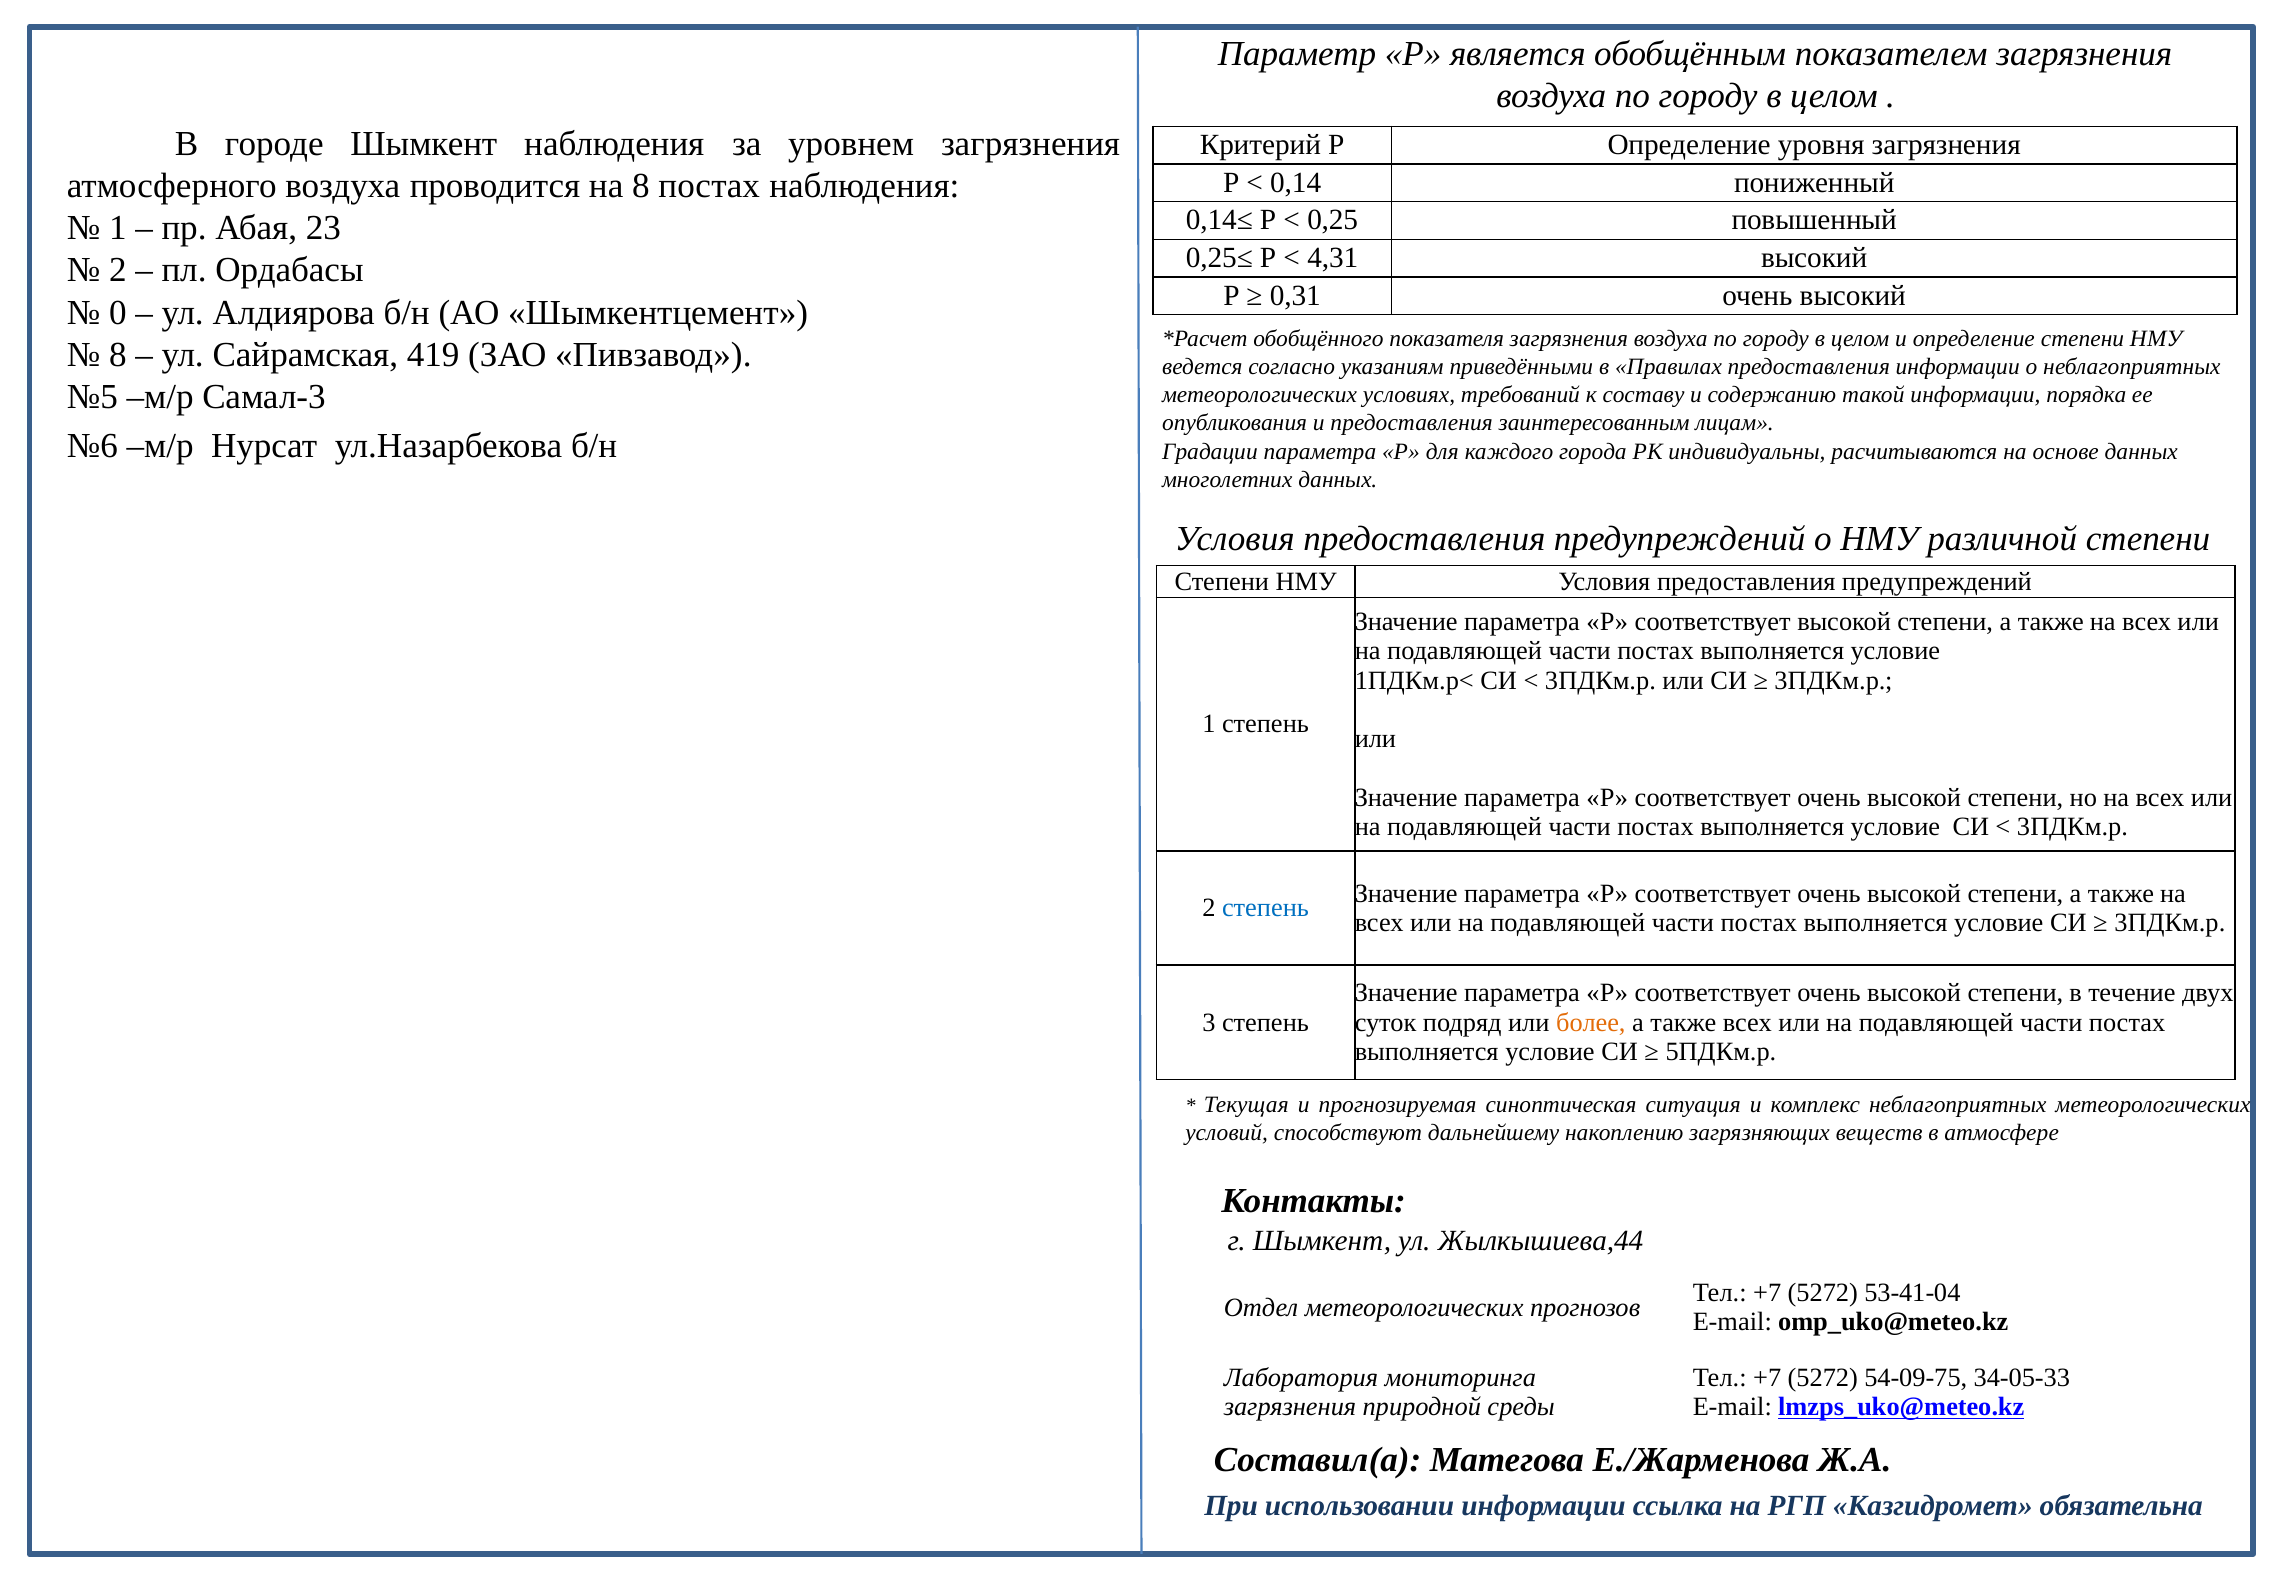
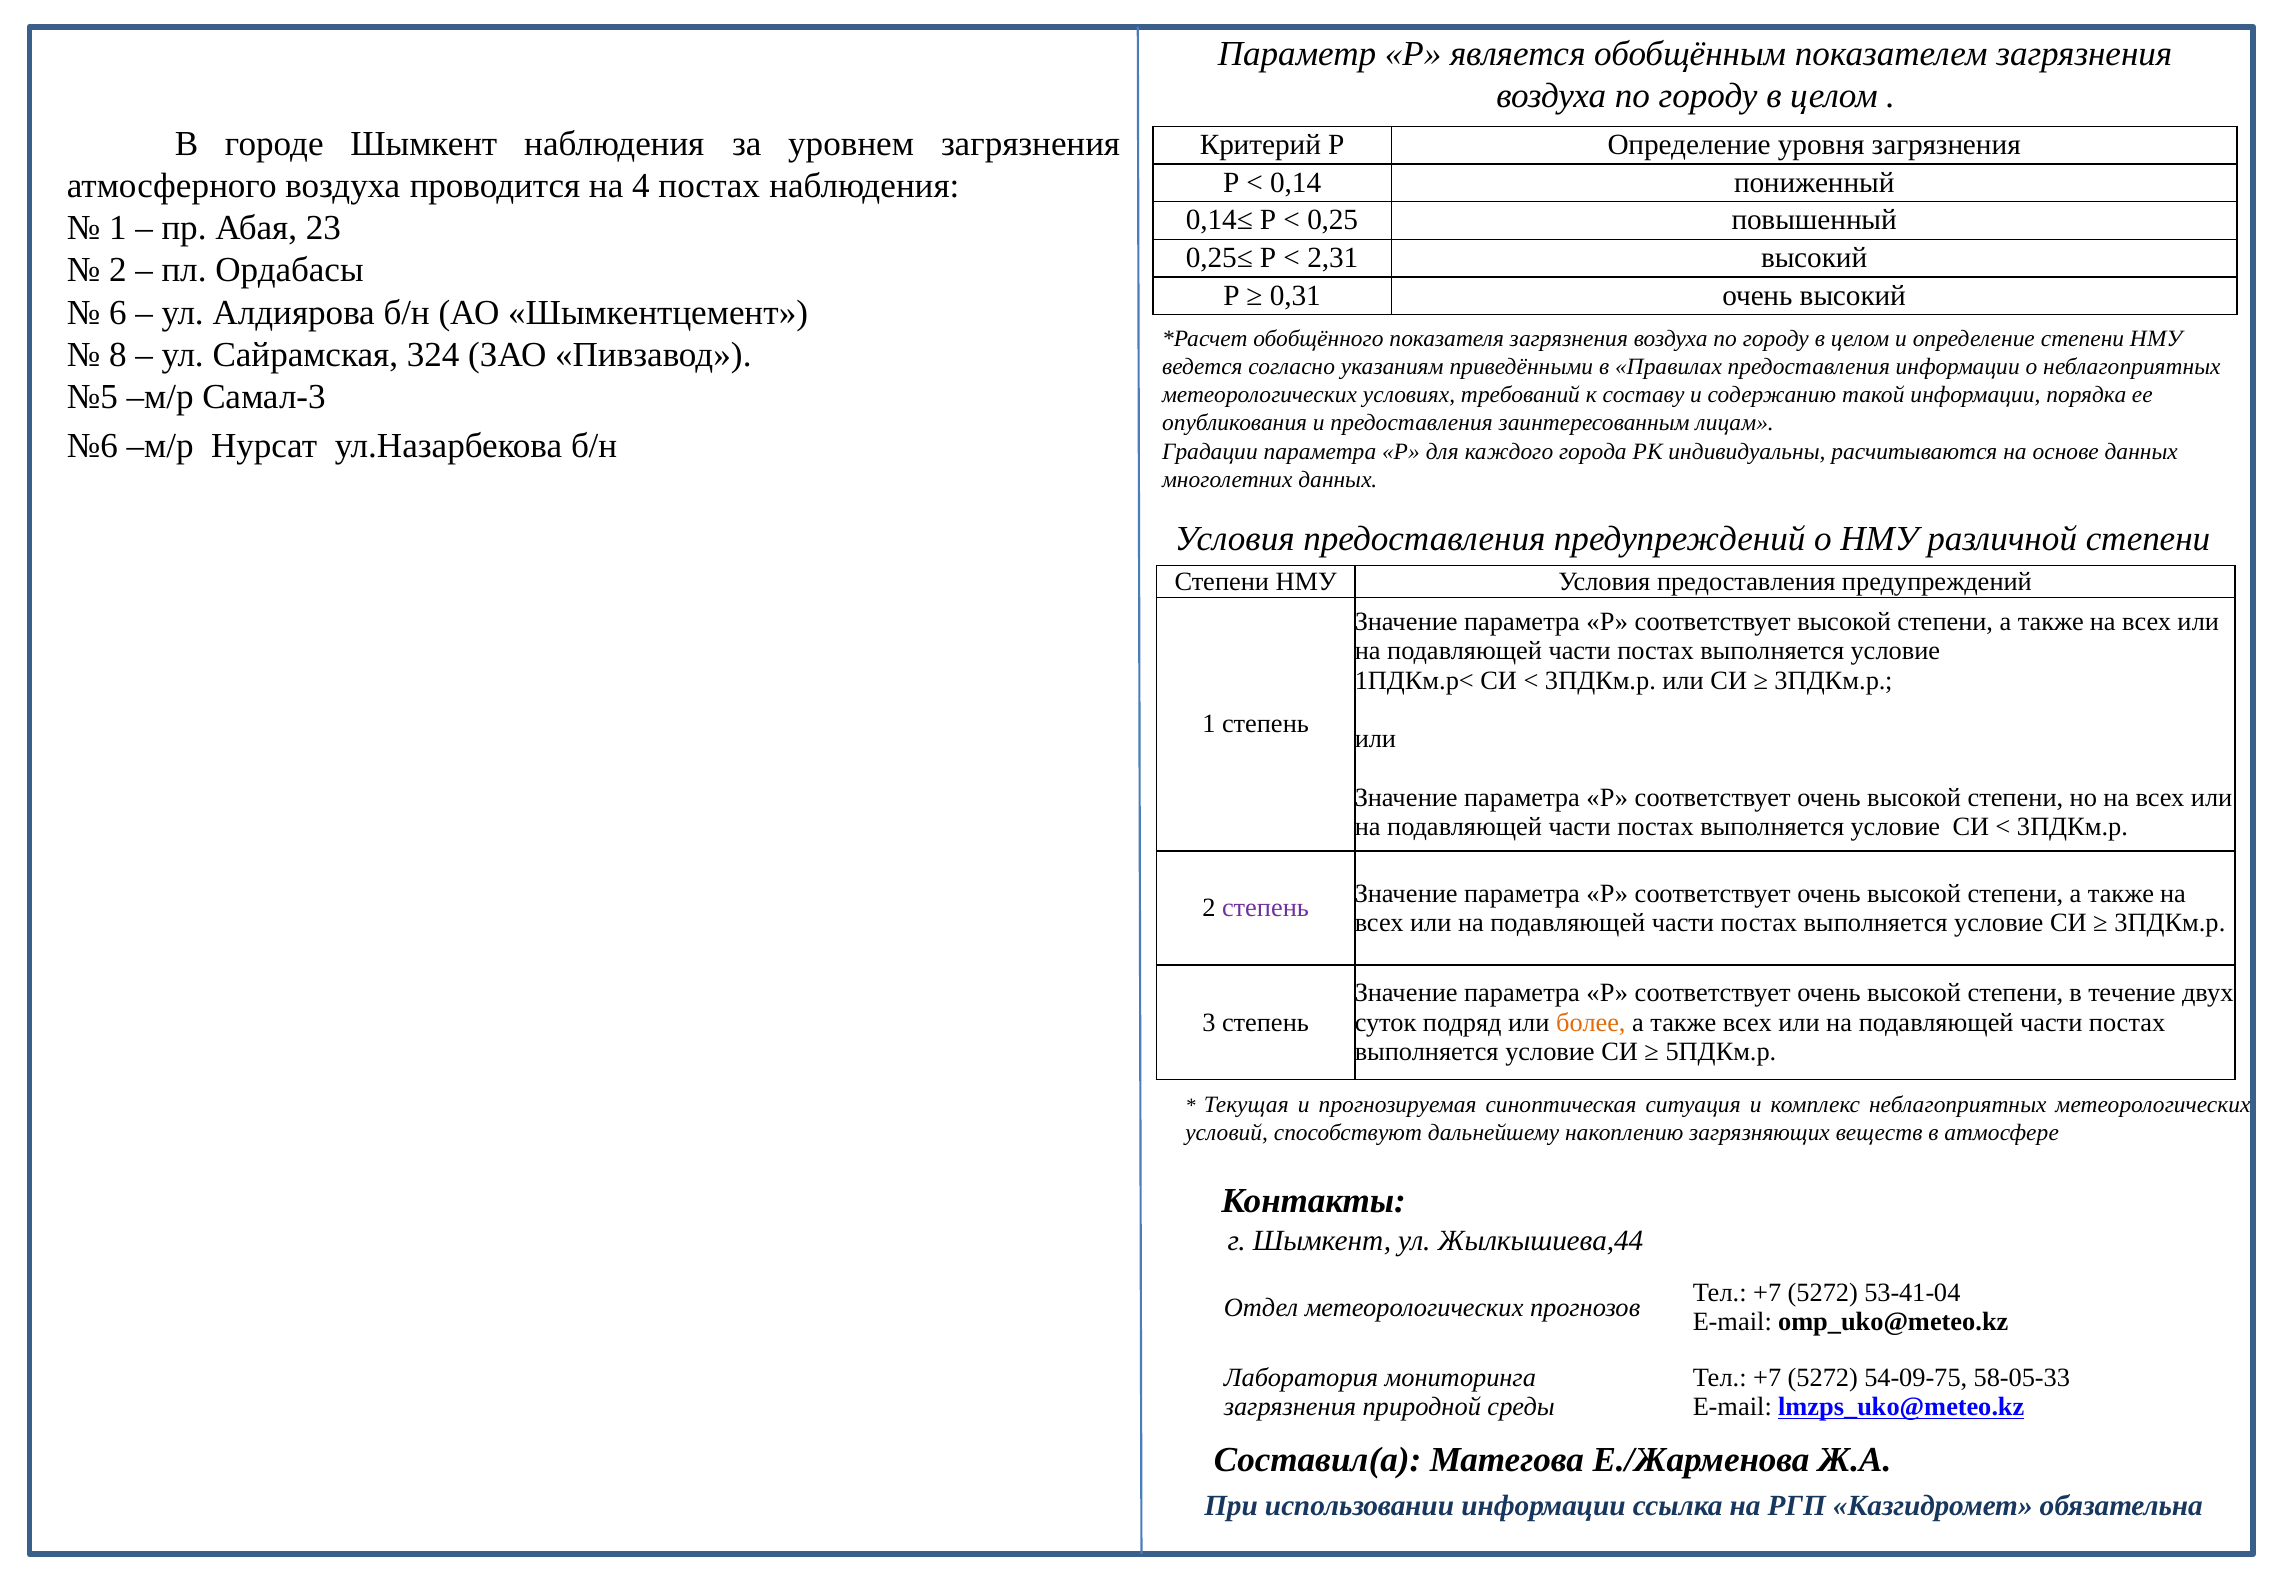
на 8: 8 -> 4 (641, 186)
4,31: 4,31 -> 2,31 (1333, 258)
0: 0 -> 6 (118, 312)
419: 419 -> 324 (433, 354)
степень colour: blue -> purple (1265, 908)
34-05-33: 34-05-33 -> 58-05-33 (2022, 1377)
